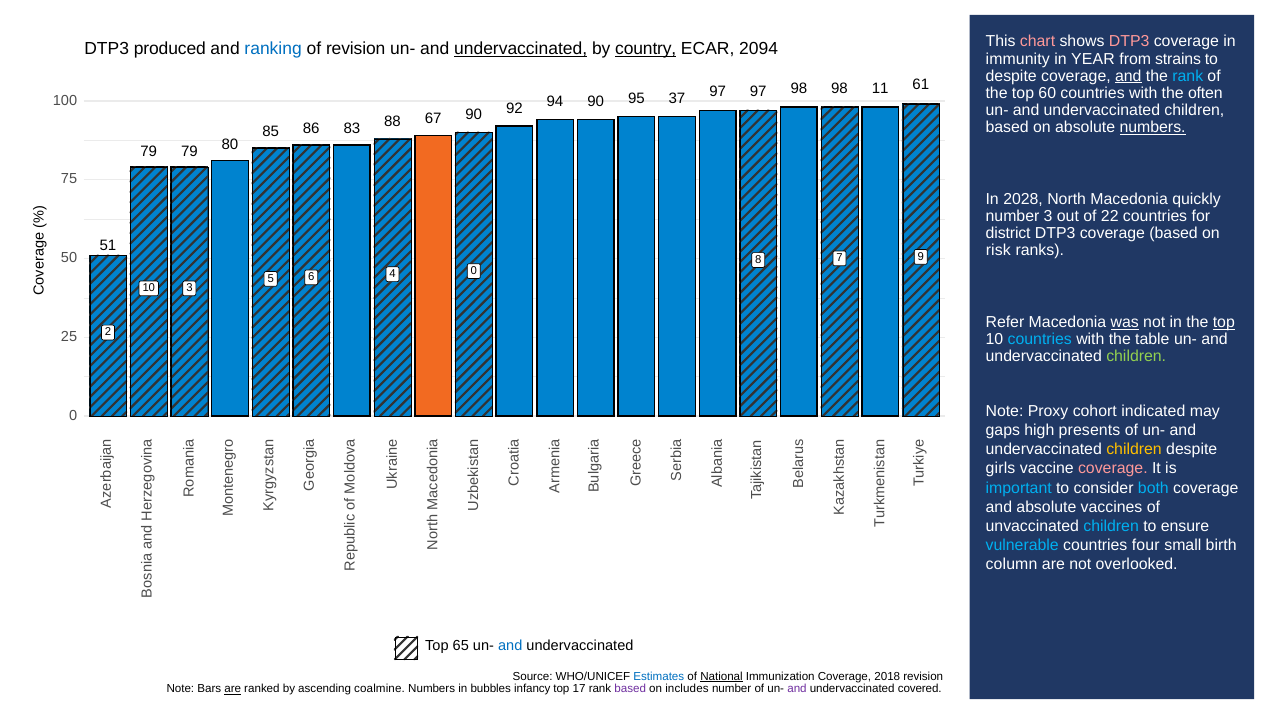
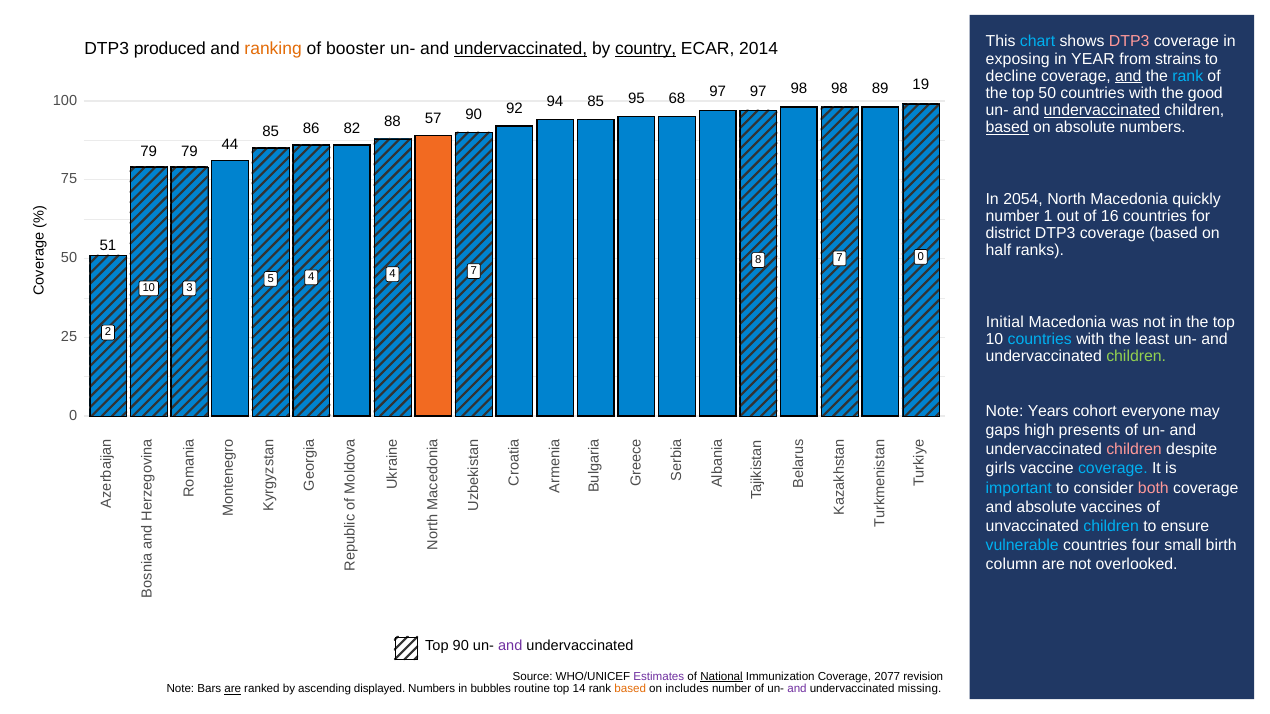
chart colour: pink -> light blue (1038, 42)
ranking colour: blue -> orange (273, 49)
of revision: revision -> booster (356, 49)
2094: 2094 -> 2014 (759, 49)
immunity: immunity -> exposing (1018, 59)
despite: despite -> decline (1011, 76)
61: 61 -> 19 (921, 85)
11: 11 -> 89 (880, 88)
top 60: 60 -> 50 (1047, 93)
often: often -> good (1205, 93)
37: 37 -> 68 (677, 98)
undervaccinated underline: none -> present (1102, 110)
based underline: none -> present (1007, 127)
numbers underline: present -> none (1153, 127)
83: 83 -> 82 (352, 128)
67: 67 -> 57 (433, 118)
92 90: 90 -> 85 (596, 101)
80: 80 -> 44 (230, 145)
2028: 2028 -> 2054 (1023, 199)
number 3: 3 -> 1 (1048, 216)
22: 22 -> 16 (1110, 216)
risk: risk -> half (998, 251)
7 9: 9 -> 0 (921, 257)
5 6: 6 -> 4 (311, 277)
4 0: 0 -> 7 (474, 271)
Refer: Refer -> Initial (1005, 322)
was underline: present -> none (1125, 322)
top underline: present -> none (1224, 322)
table: table -> least (1152, 340)
Proxy: Proxy -> Years (1048, 412)
indicated: indicated -> everyone (1153, 412)
children colour: yellow -> pink (1134, 450)
coverage colour: pink -> light blue (1113, 469)
both colour: light blue -> pink (1153, 488)
Top 65: 65 -> 90 (461, 646)
and colour: blue -> purple (510, 646)
Estimates colour: blue -> purple (659, 677)
2018: 2018 -> 2077 (887, 677)
coalmine: coalmine -> displayed (380, 689)
infancy: infancy -> routine (532, 689)
17: 17 -> 14 (579, 689)
based colour: purple -> orange (630, 689)
covered: covered -> missing (920, 689)
